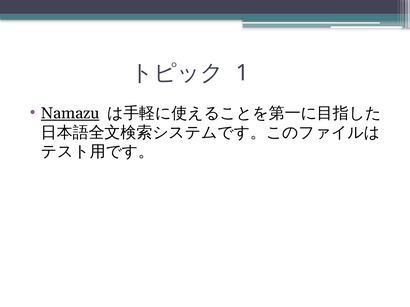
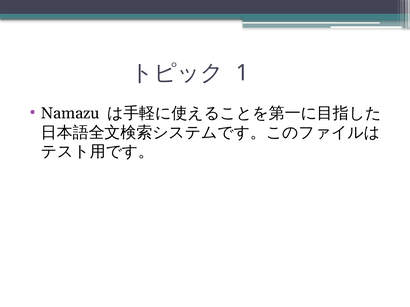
Namazu underline: present -> none (70, 114)
